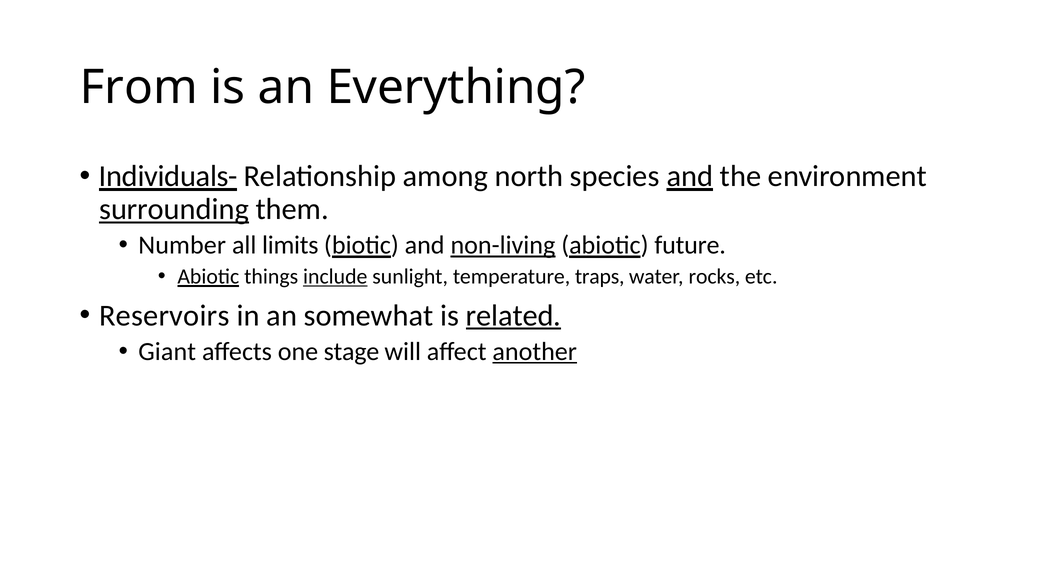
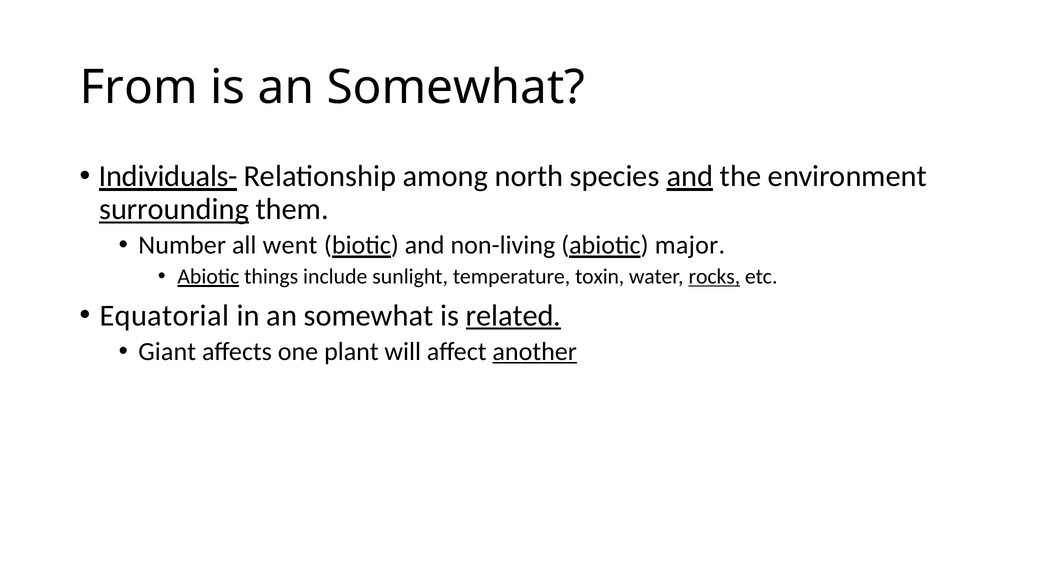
is an Everything: Everything -> Somewhat (456, 88)
limits: limits -> went (290, 245)
non-living underline: present -> none (503, 245)
future: future -> major (690, 245)
include underline: present -> none (335, 277)
traps: traps -> toxin (600, 277)
rocks underline: none -> present (714, 277)
Reservoirs: Reservoirs -> Equatorial (164, 316)
stage: stage -> plant (351, 352)
